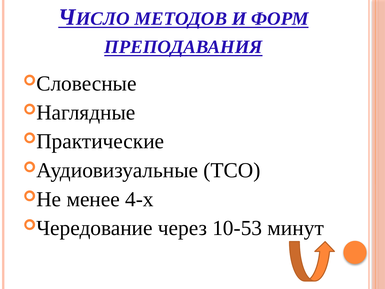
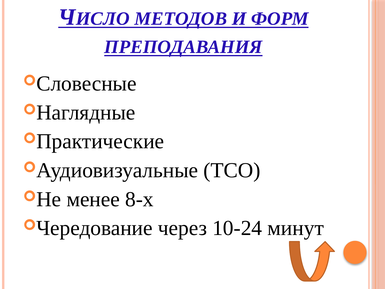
4-х: 4-х -> 8-х (139, 199)
10-53: 10-53 -> 10-24 (237, 228)
